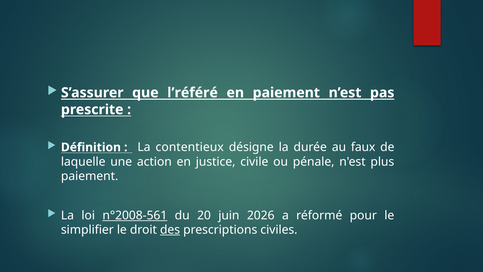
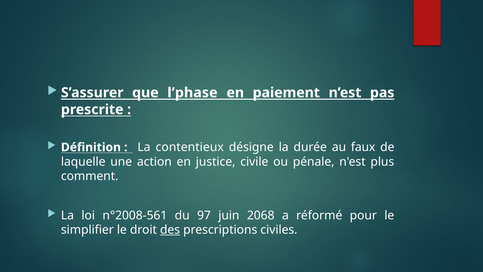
l’référé: l’référé -> l’phase (192, 93)
paiement: paiement -> comment (90, 176)
n°2008-561 underline: present -> none (135, 215)
20: 20 -> 97 (204, 215)
2026: 2026 -> 2068 (261, 215)
